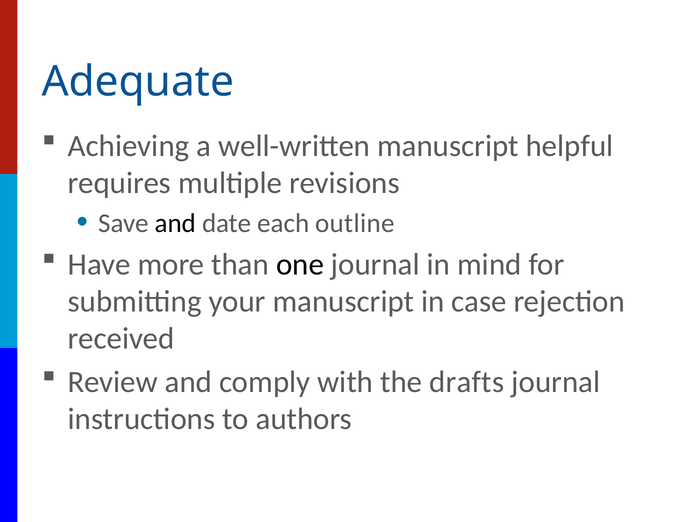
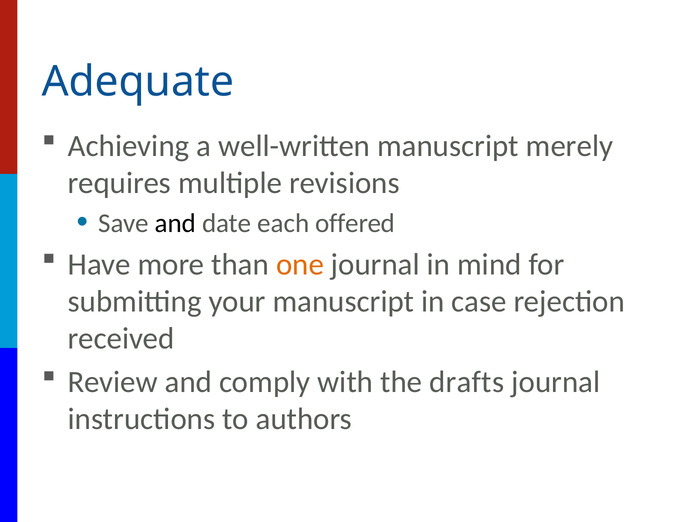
helpful: helpful -> merely (570, 146)
outline: outline -> offered (355, 223)
one colour: black -> orange (300, 264)
